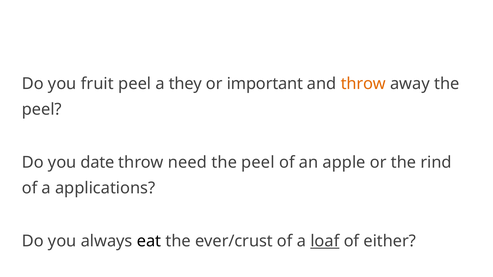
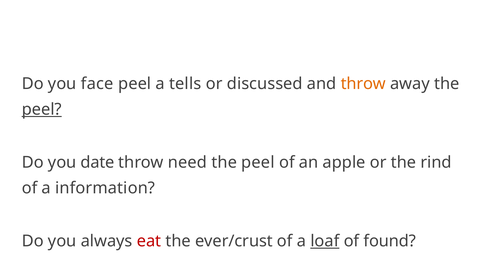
fruit: fruit -> face (97, 84)
they: they -> tells (185, 84)
important: important -> discussed (265, 84)
peel underline: none -> present (42, 110)
applications: applications -> information (105, 188)
eat colour: black -> red (149, 241)
either: either -> found (390, 241)
